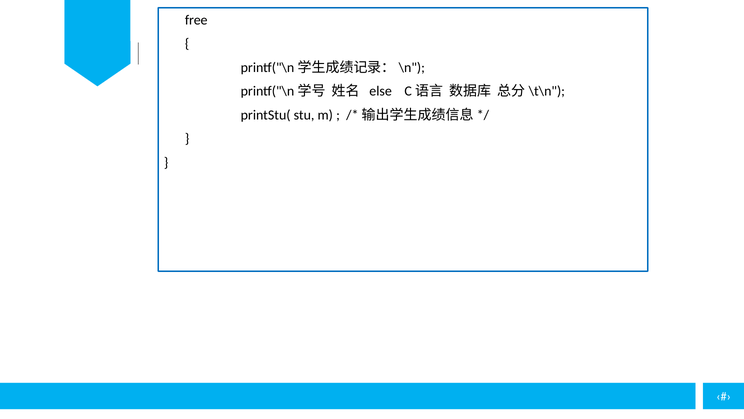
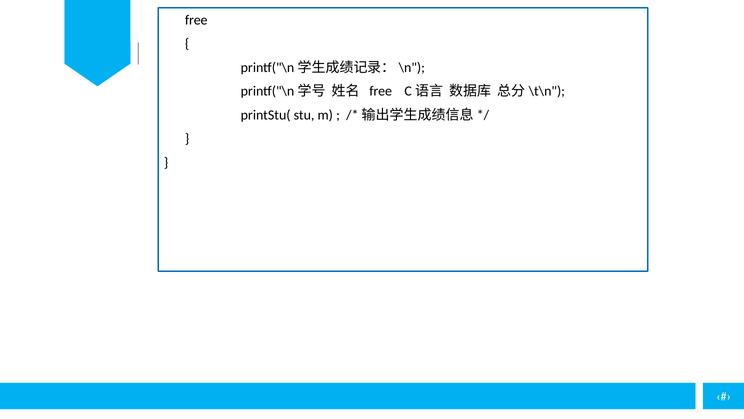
else: else -> free (381, 91)
